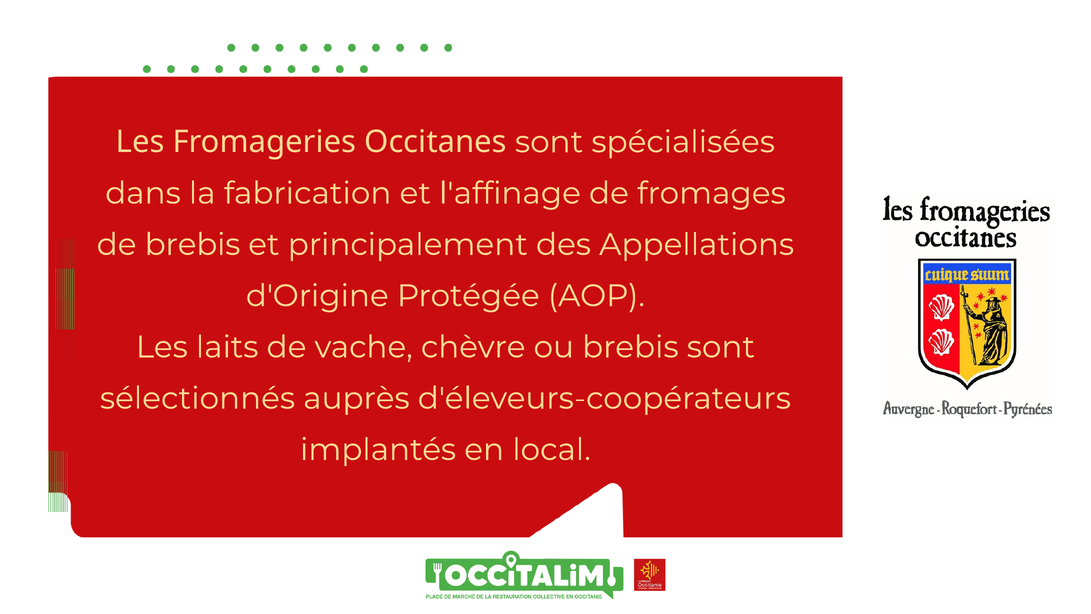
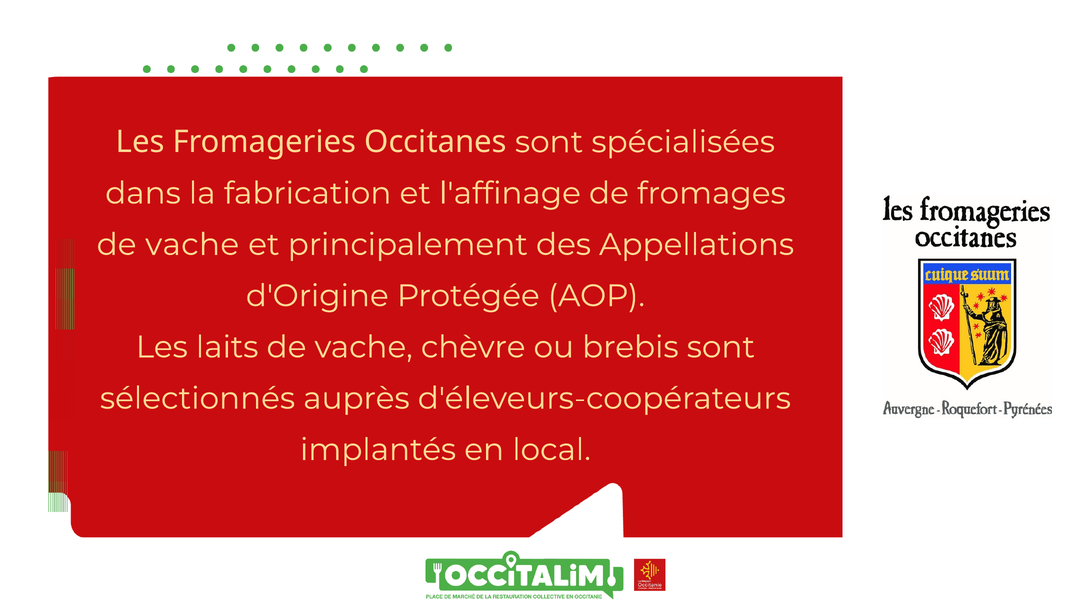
brebis: brebis -> vache (192, 244)
